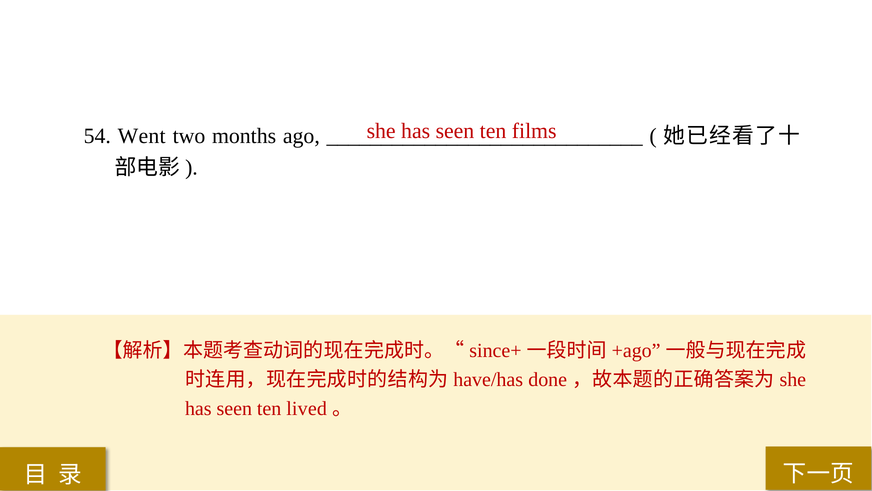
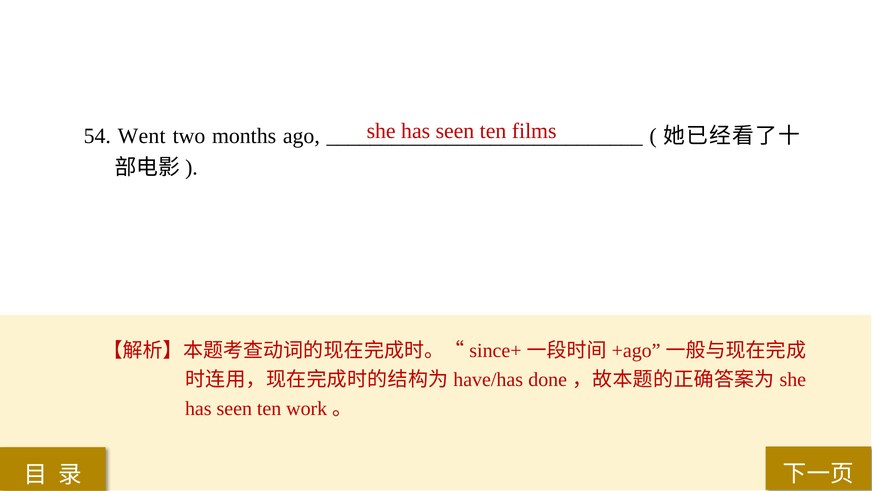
lived: lived -> work (307, 408)
